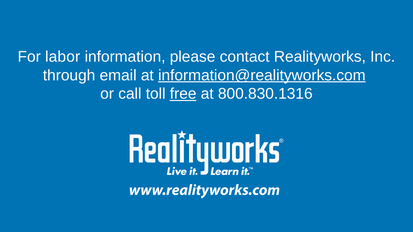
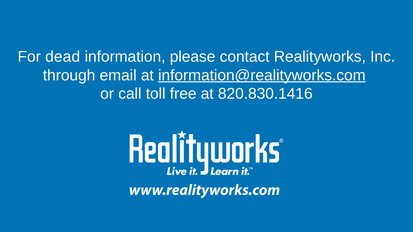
labor: labor -> dead (63, 57)
free underline: present -> none (183, 94)
800.830.1316: 800.830.1316 -> 820.830.1416 (265, 94)
